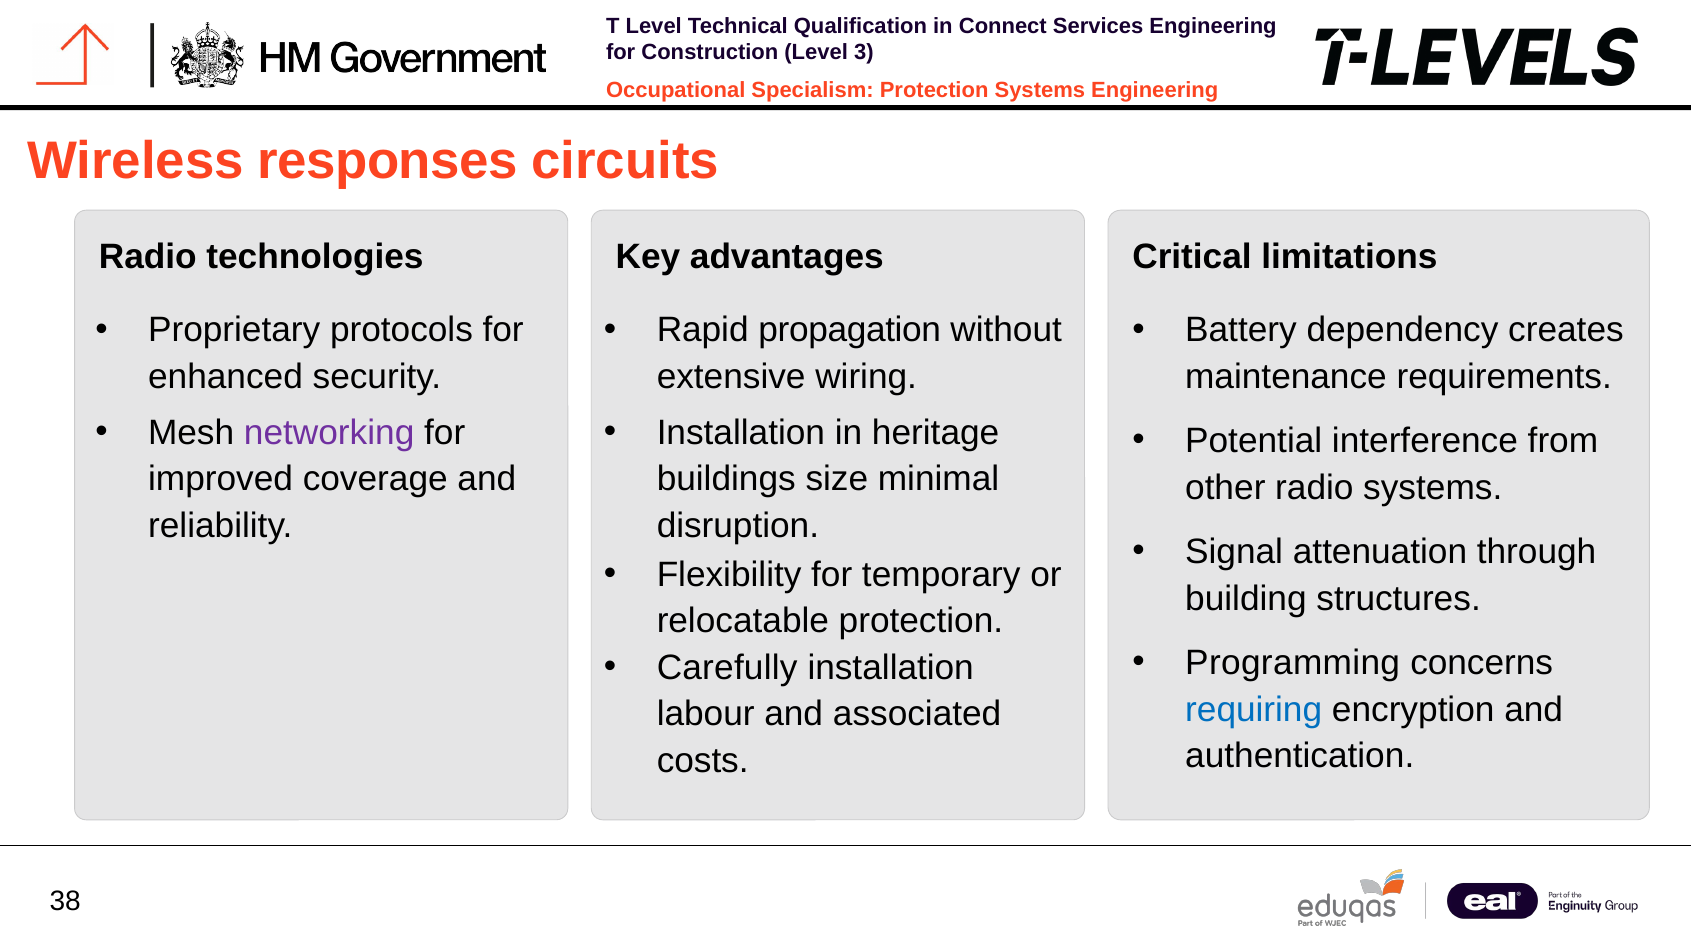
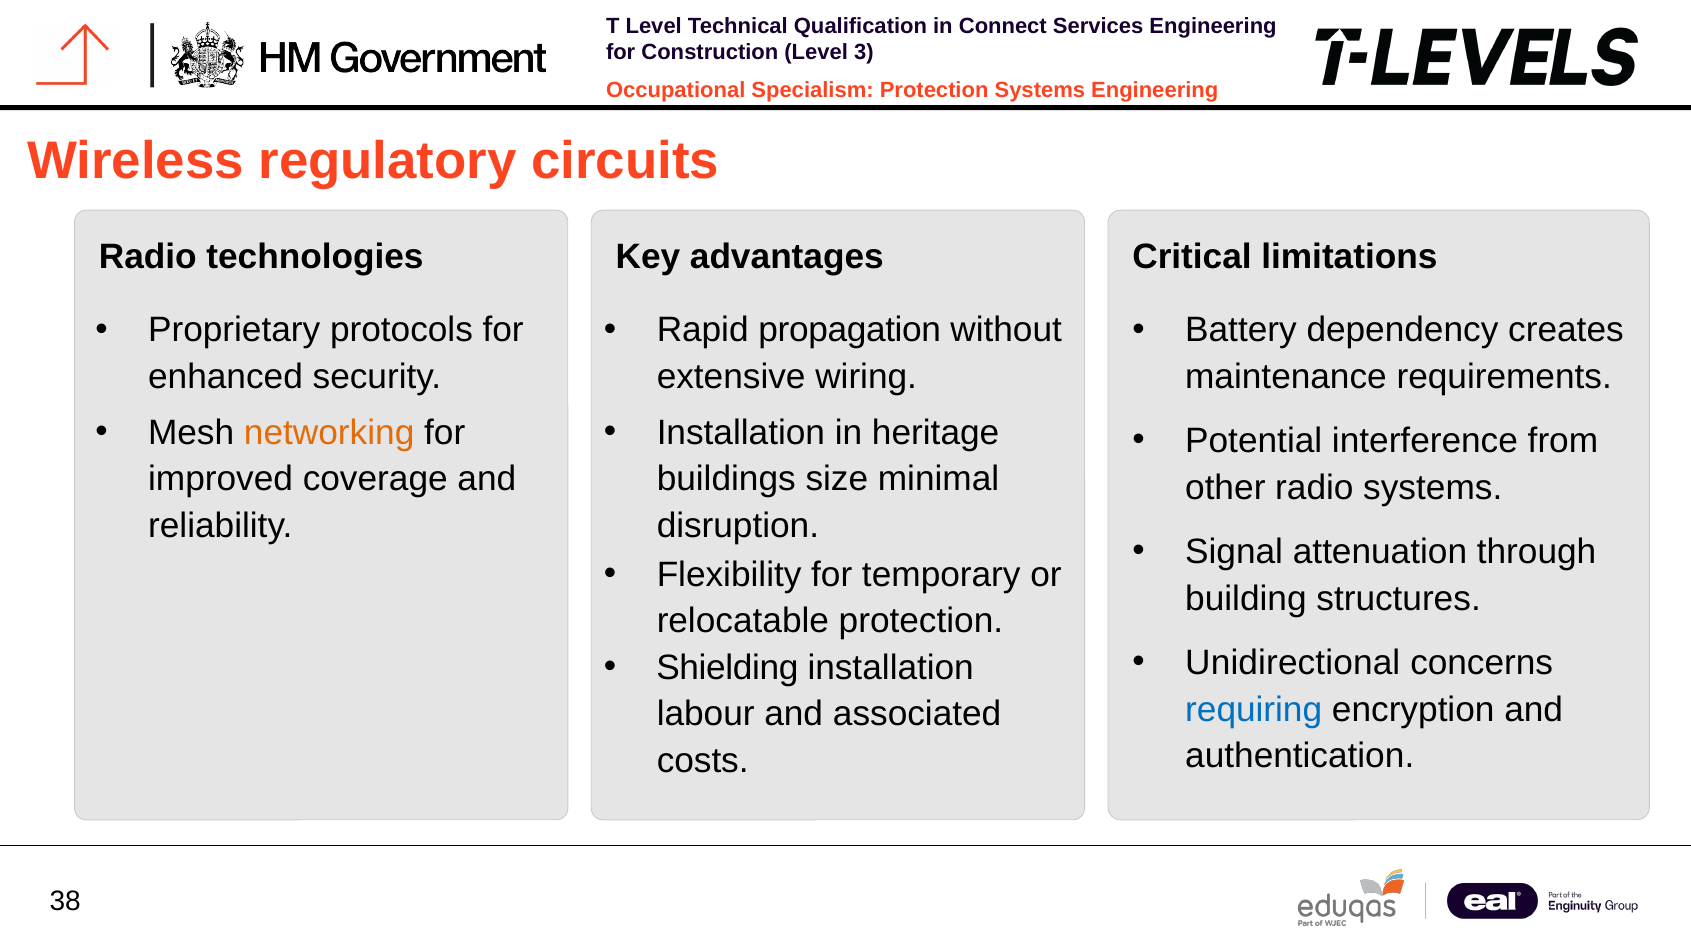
responses: responses -> regulatory (388, 161)
networking colour: purple -> orange (329, 433)
Programming: Programming -> Unidirectional (1293, 663)
Carefully: Carefully -> Shielding (727, 668)
